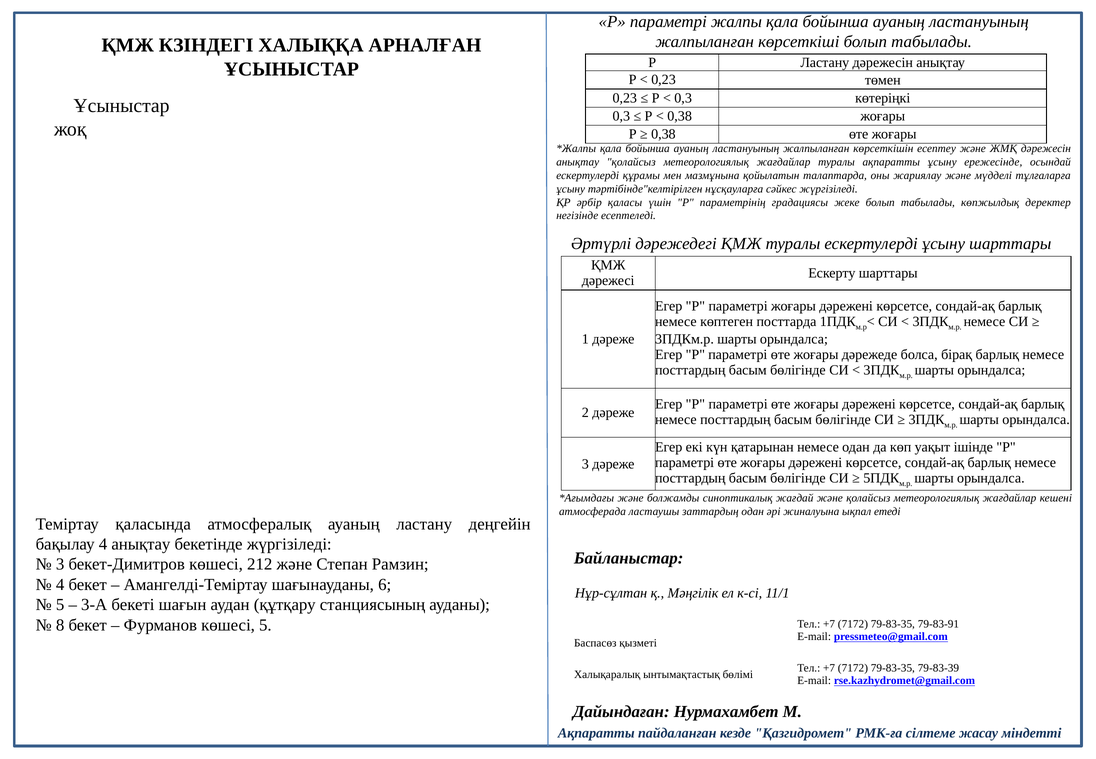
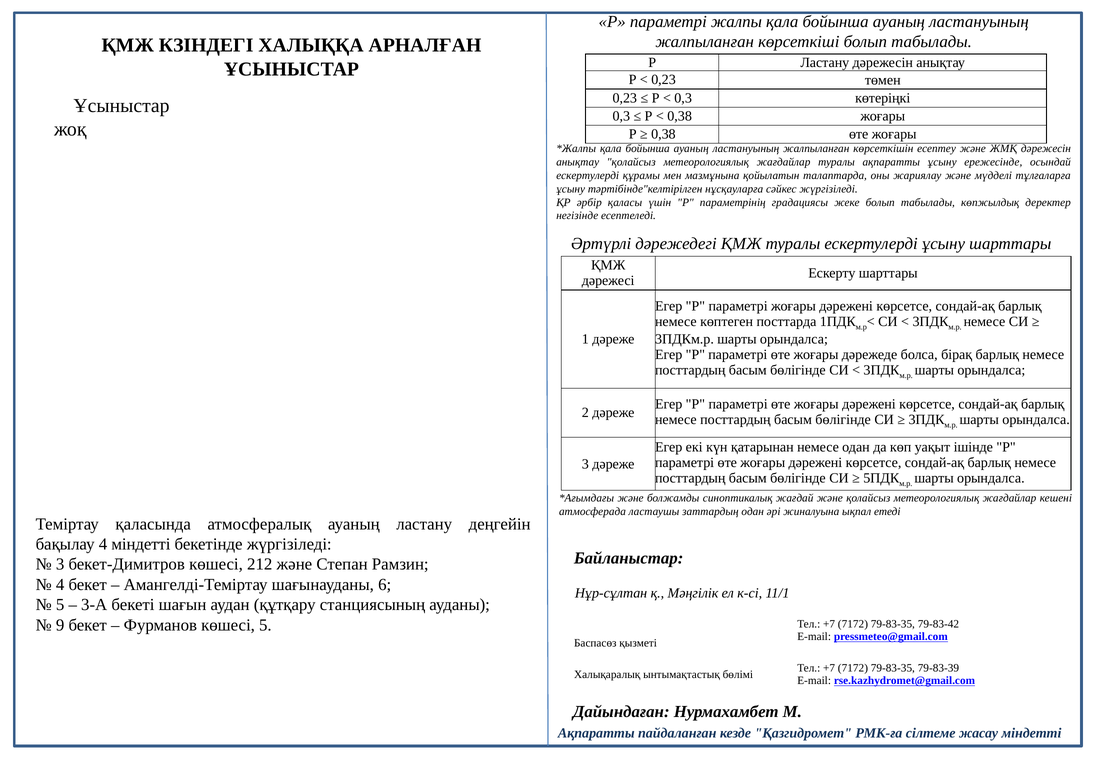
4 анықтау: анықтау -> міндетті (141, 544)
8: 8 -> 9 (60, 625)
79-83-91: 79-83-91 -> 79-83-42 (938, 624)
